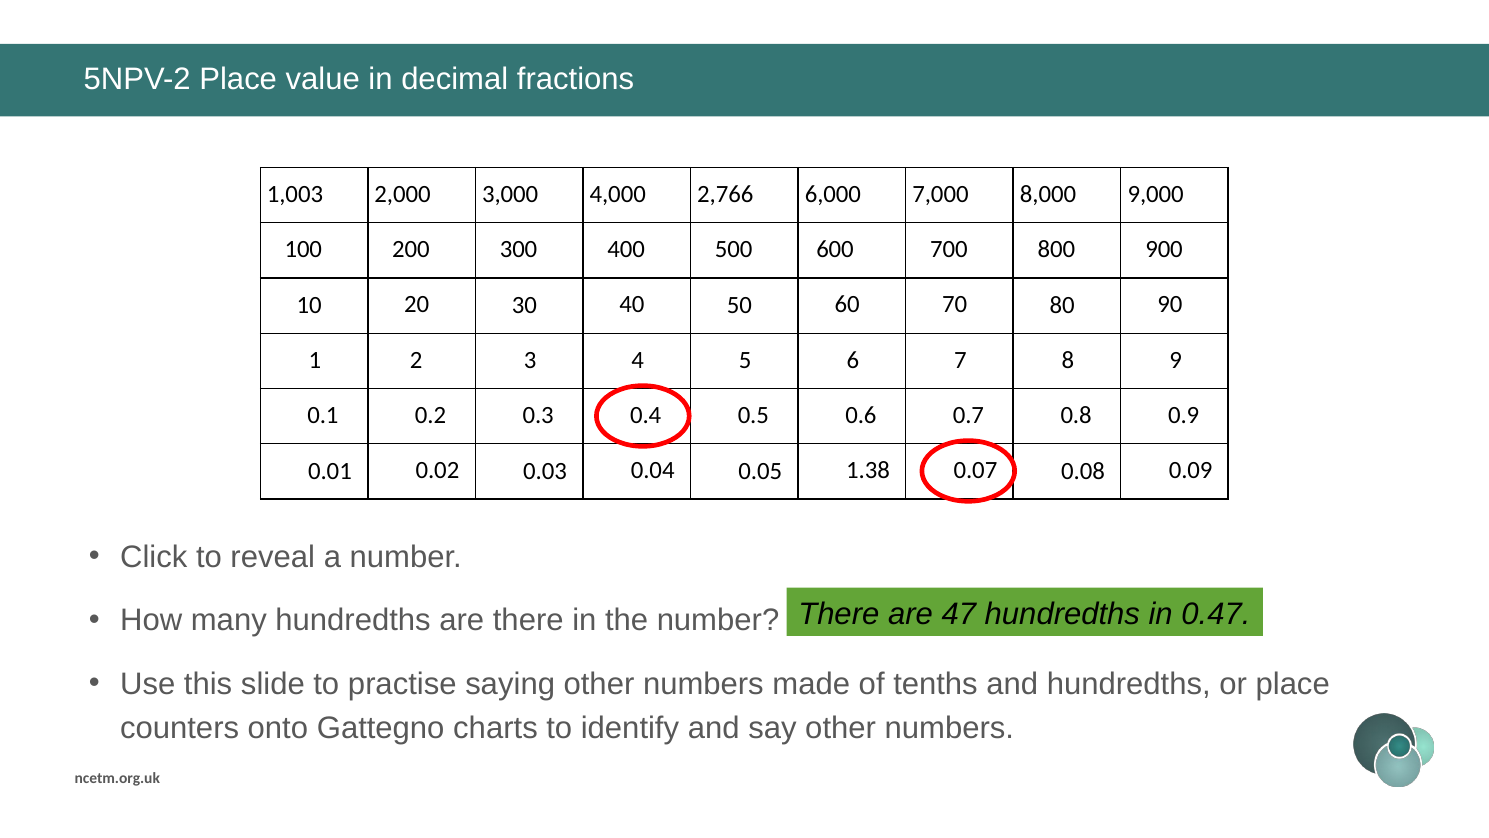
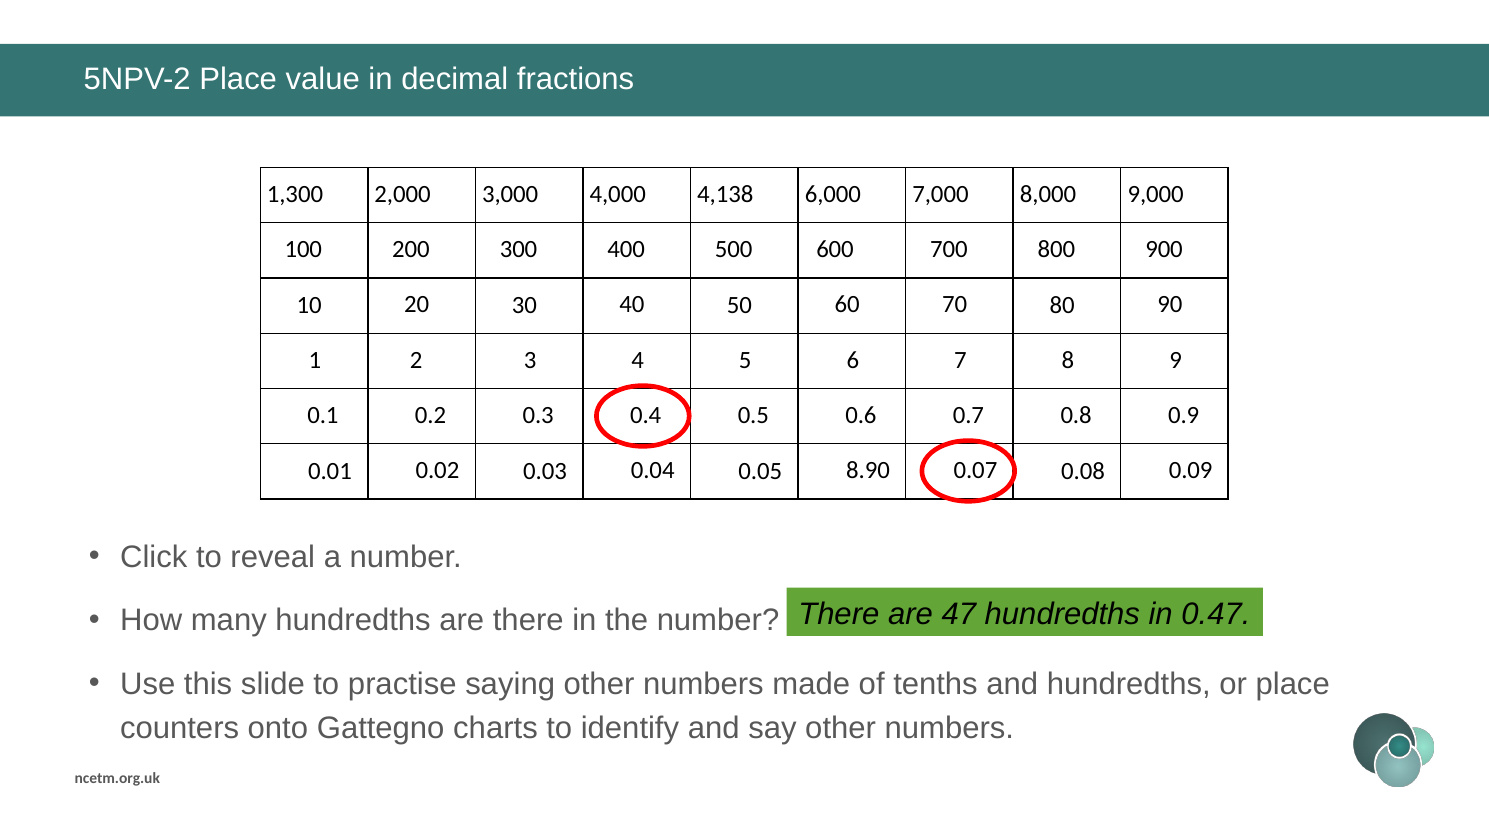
1,003: 1,003 -> 1,300 (295, 194)
2,766: 2,766 -> 4,138 (725, 194)
1.38: 1.38 -> 8.90 (868, 470)
